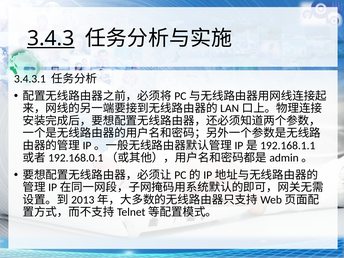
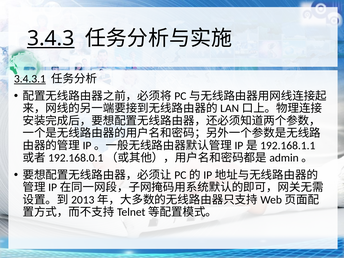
3.4.3.1 underline: none -> present (30, 79)
